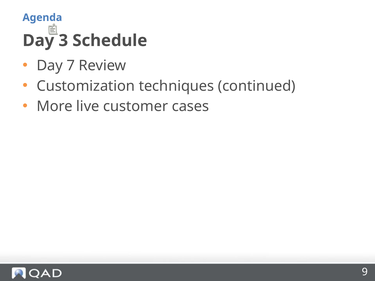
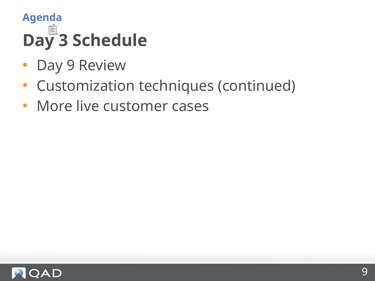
Day 7: 7 -> 9 (71, 66)
